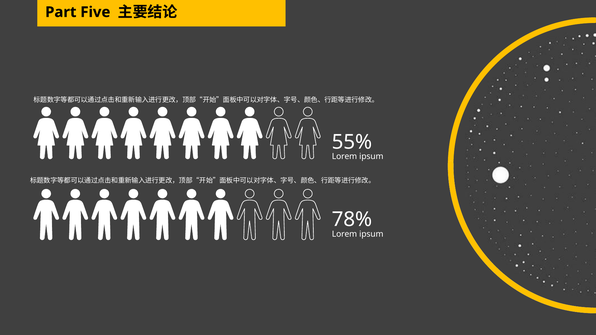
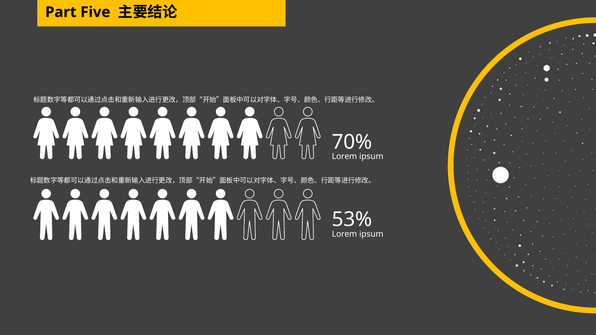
55%: 55% -> 70% (352, 142)
78%: 78% -> 53% (352, 220)
